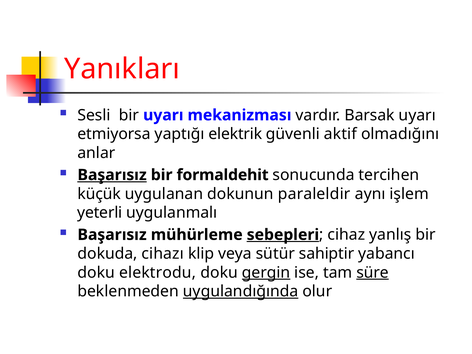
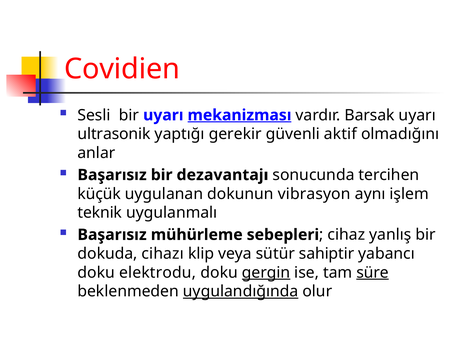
Yanıkları: Yanıkları -> Covidien (122, 69)
mekanizması underline: none -> present (239, 115)
etmiyorsa: etmiyorsa -> ultrasonik (114, 134)
elektrik: elektrik -> gerekir (235, 134)
Başarısız underline: present -> none (112, 175)
formaldehit: formaldehit -> dezavantajı (222, 175)
paraleldir: paraleldir -> vibrasyon (314, 194)
yeterli: yeterli -> teknik (100, 213)
sebepleri underline: present -> none (283, 235)
